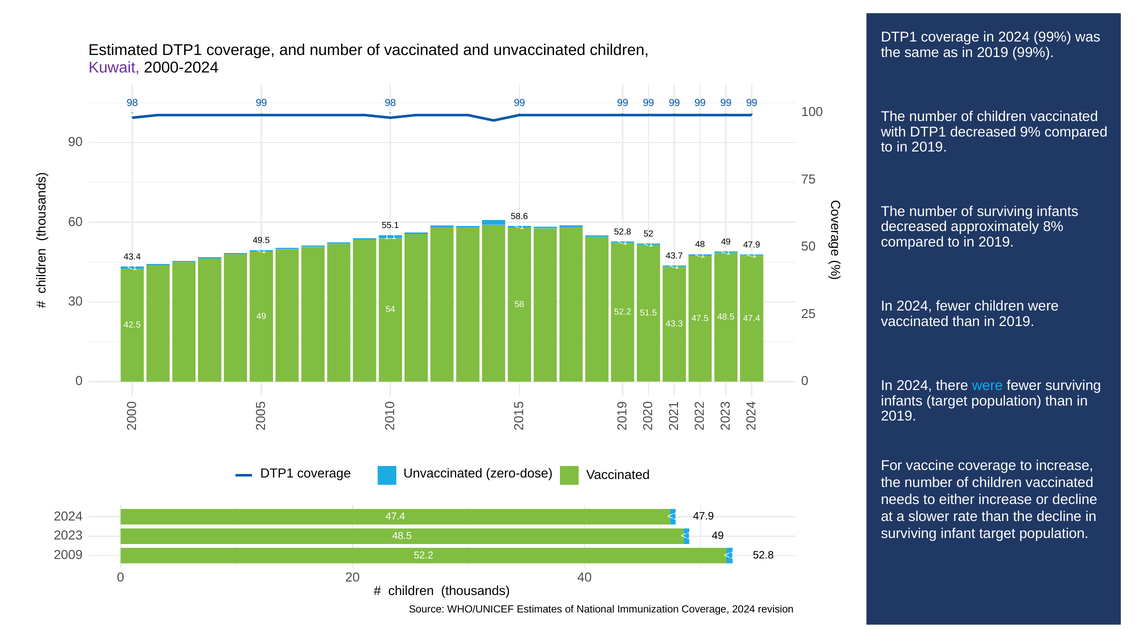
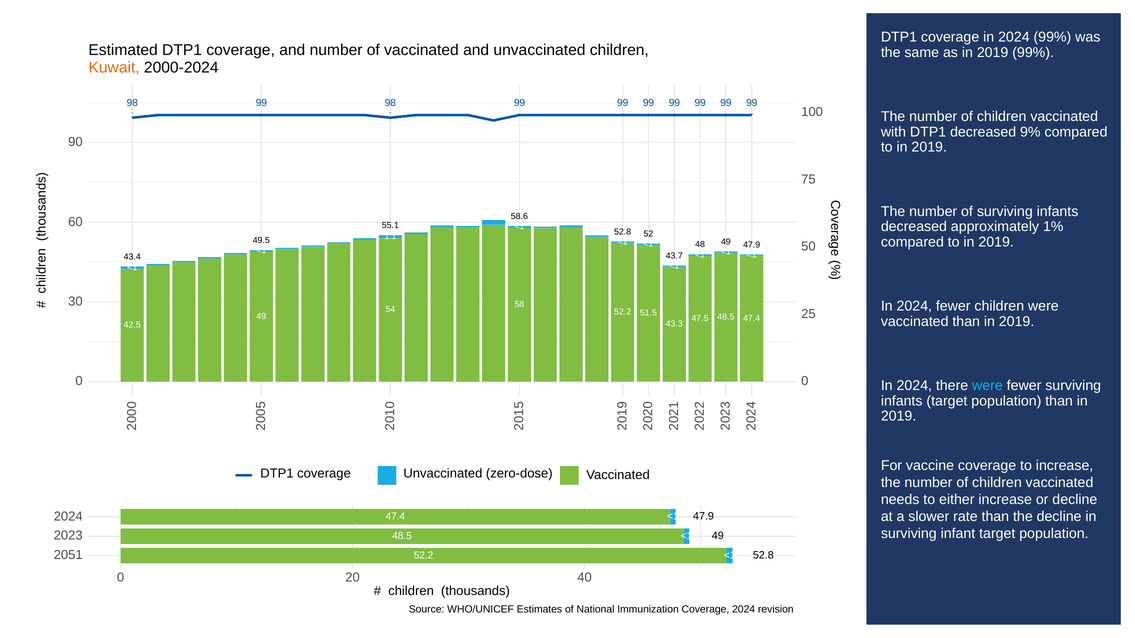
Kuwait colour: purple -> orange (114, 68)
8%: 8% -> 1% (1053, 227)
2009: 2009 -> 2051 (68, 555)
